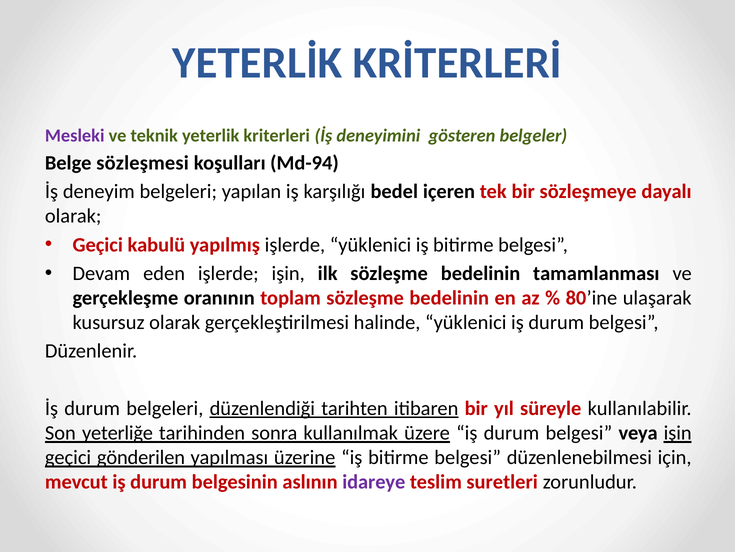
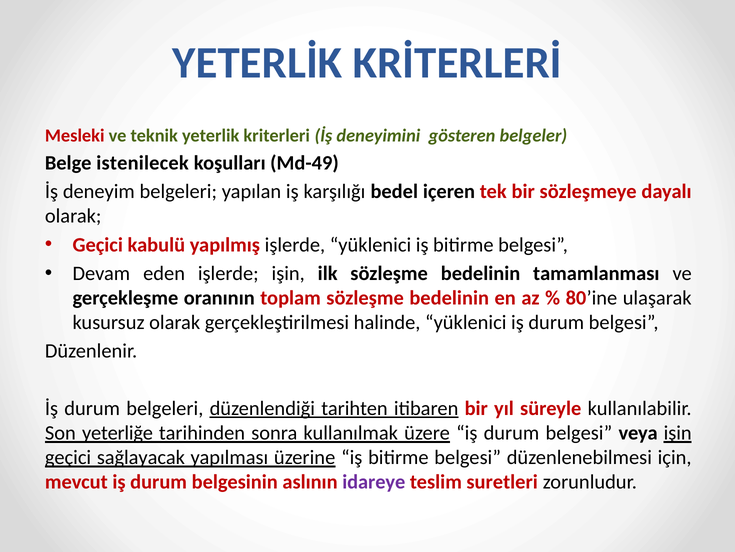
Mesleki colour: purple -> red (75, 135)
sözleşmesi: sözleşmesi -> istenilecek (143, 163)
Md-94: Md-94 -> Md-49 (305, 163)
gönderilen: gönderilen -> sağlayacak (141, 457)
